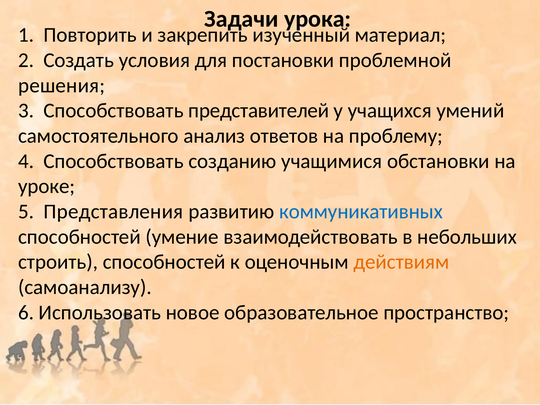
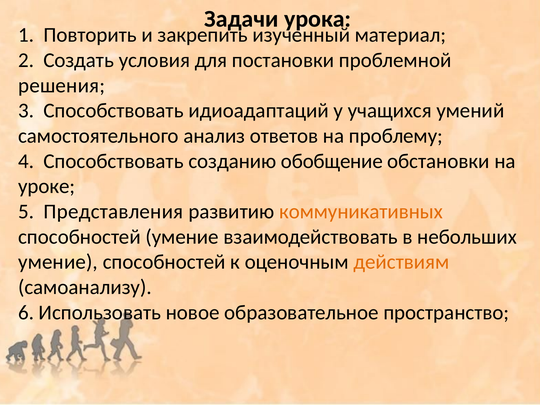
представителей: представителей -> идиоадаптаций (259, 111)
учащимися: учащимися -> обобщение (332, 161)
коммуникативных colour: blue -> orange (361, 212)
строить: строить -> умение (58, 262)
